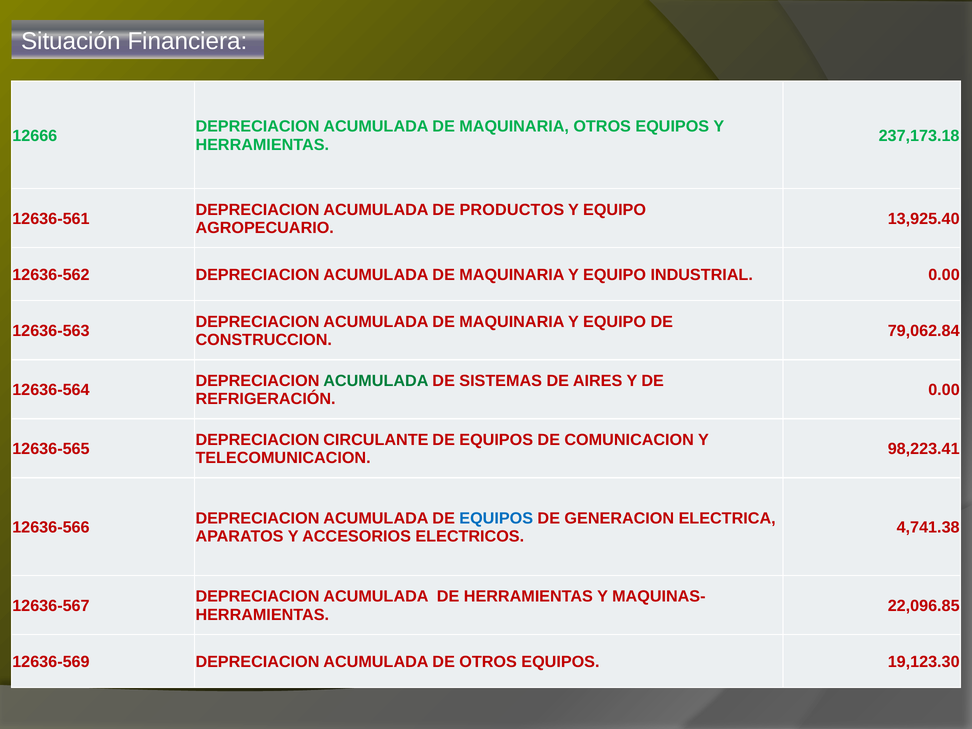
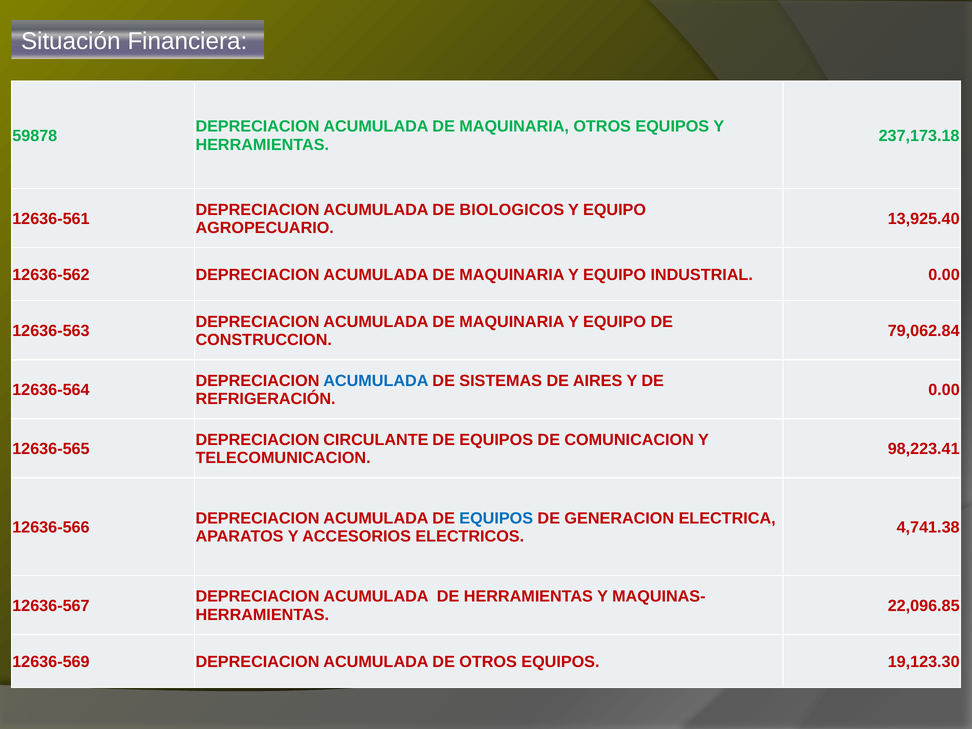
12666: 12666 -> 59878 (35, 136)
PRODUCTOS: PRODUCTOS -> BIOLOGICOS (512, 210)
ACUMULADA colour: green -> blue (376, 381)
